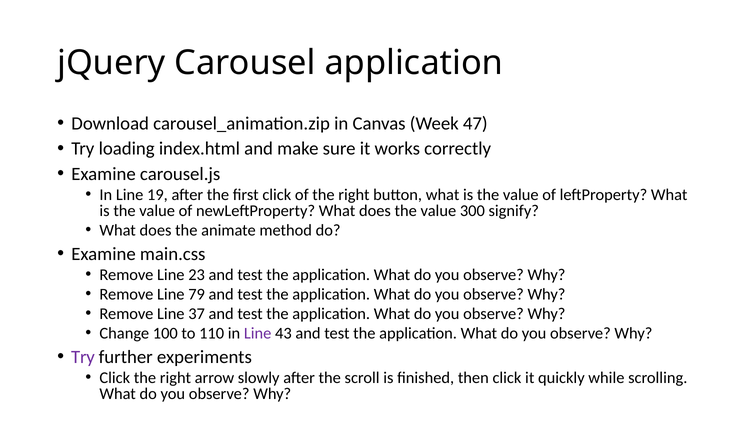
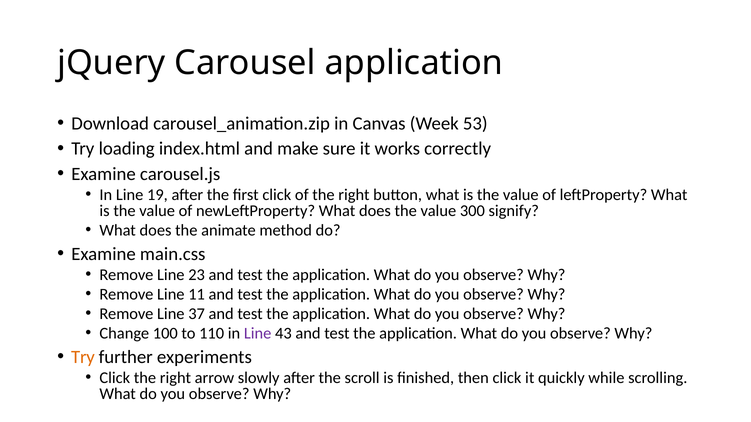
47: 47 -> 53 (475, 124)
79: 79 -> 11 (197, 295)
Try colour: purple -> orange (83, 358)
